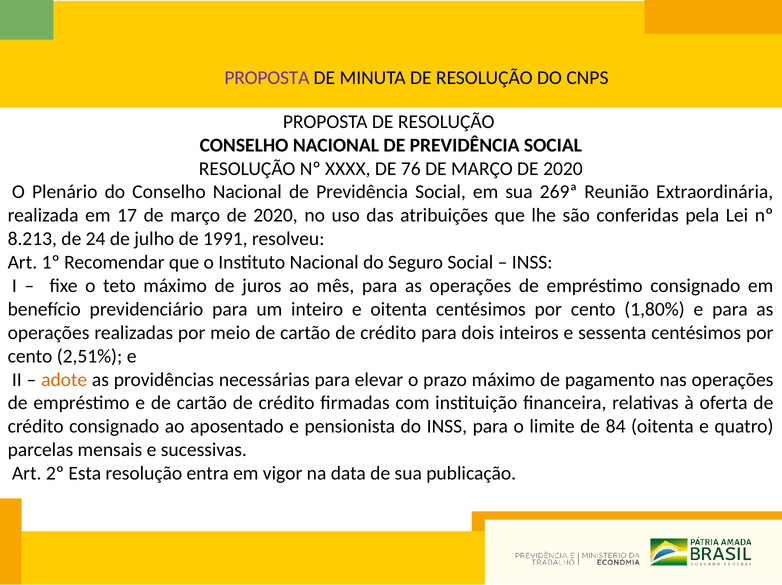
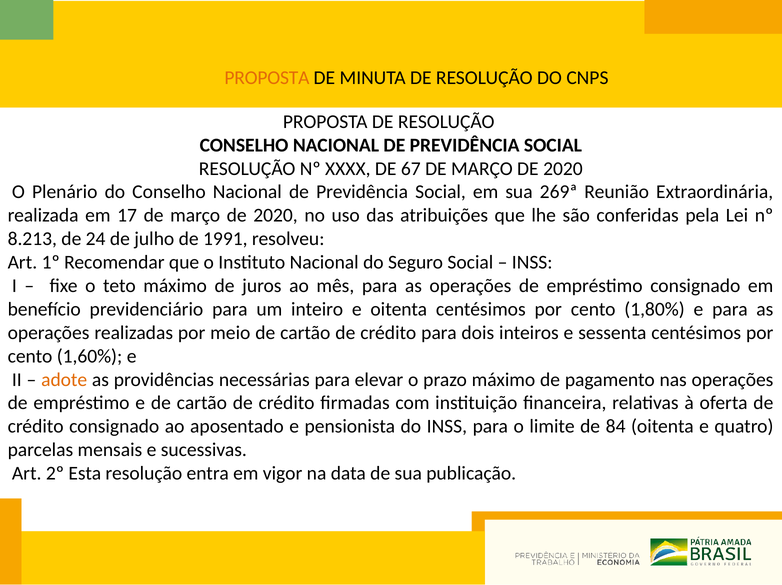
PROPOSTA colour: purple -> orange (267, 78)
76: 76 -> 67 (411, 169)
2,51%: 2,51% -> 1,60% (89, 356)
